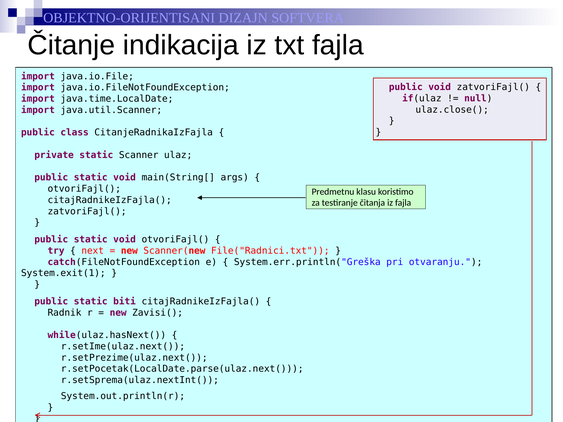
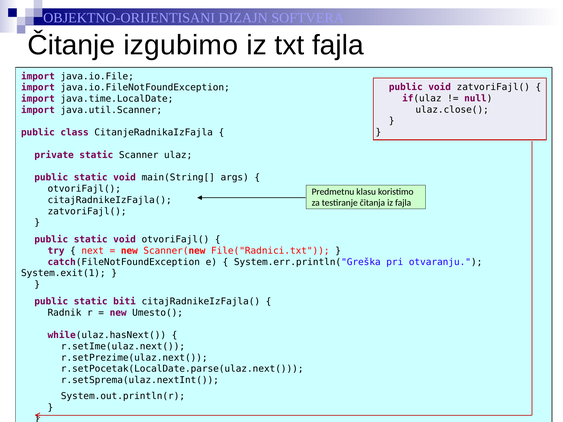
indikacija: indikacija -> izgubimo (181, 45)
Zavisi(: Zavisi( -> Umesto( (158, 313)
